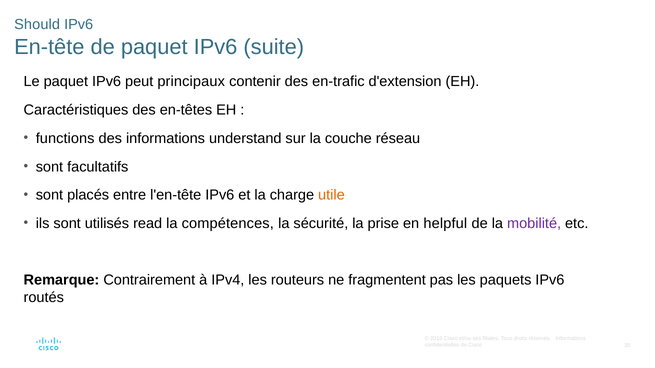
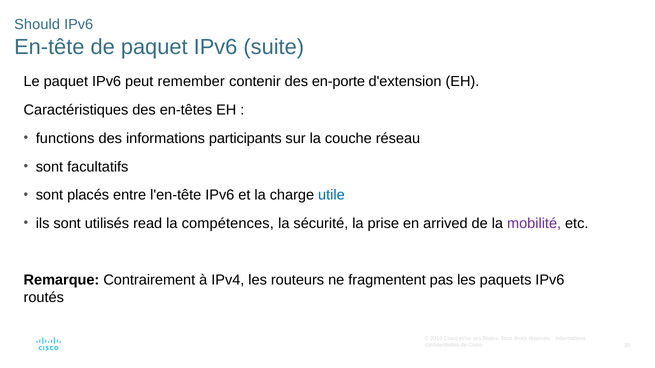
principaux: principaux -> remember (191, 82)
en-trafic: en-trafic -> en-porte (338, 82)
understand: understand -> participants (245, 139)
utile colour: orange -> blue (331, 195)
helpful: helpful -> arrived (445, 224)
